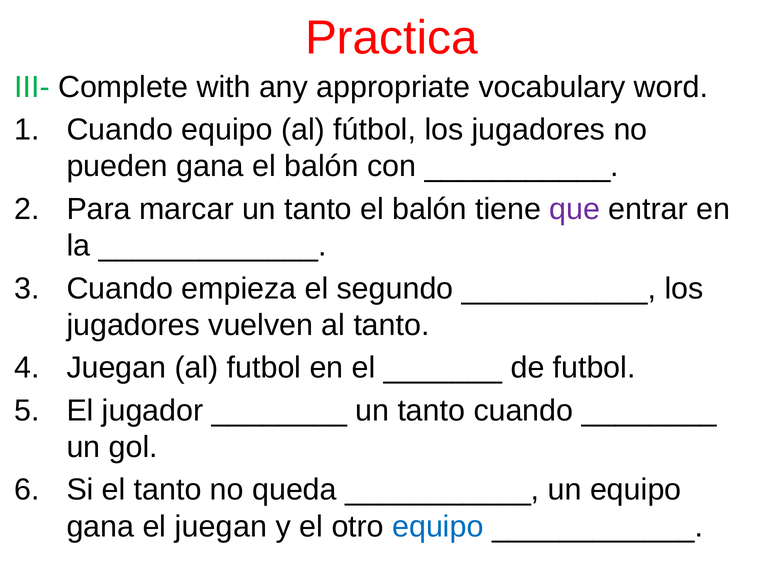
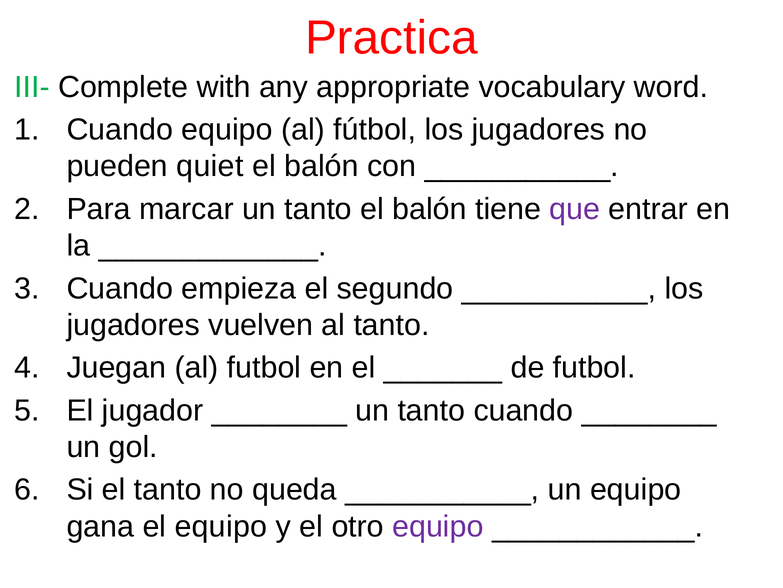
pueden gana: gana -> quiet (210, 166)
el juegan: juegan -> equipo (221, 526)
equipo colour: blue -> purple (438, 526)
